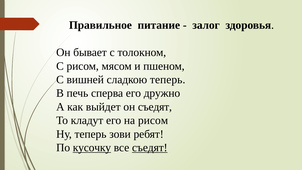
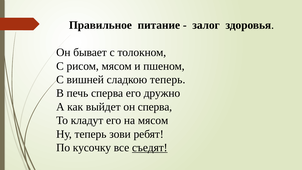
он съедят: съедят -> сперва (155, 107)
на рисом: рисом -> мясом (153, 120)
кусочку underline: present -> none (92, 148)
